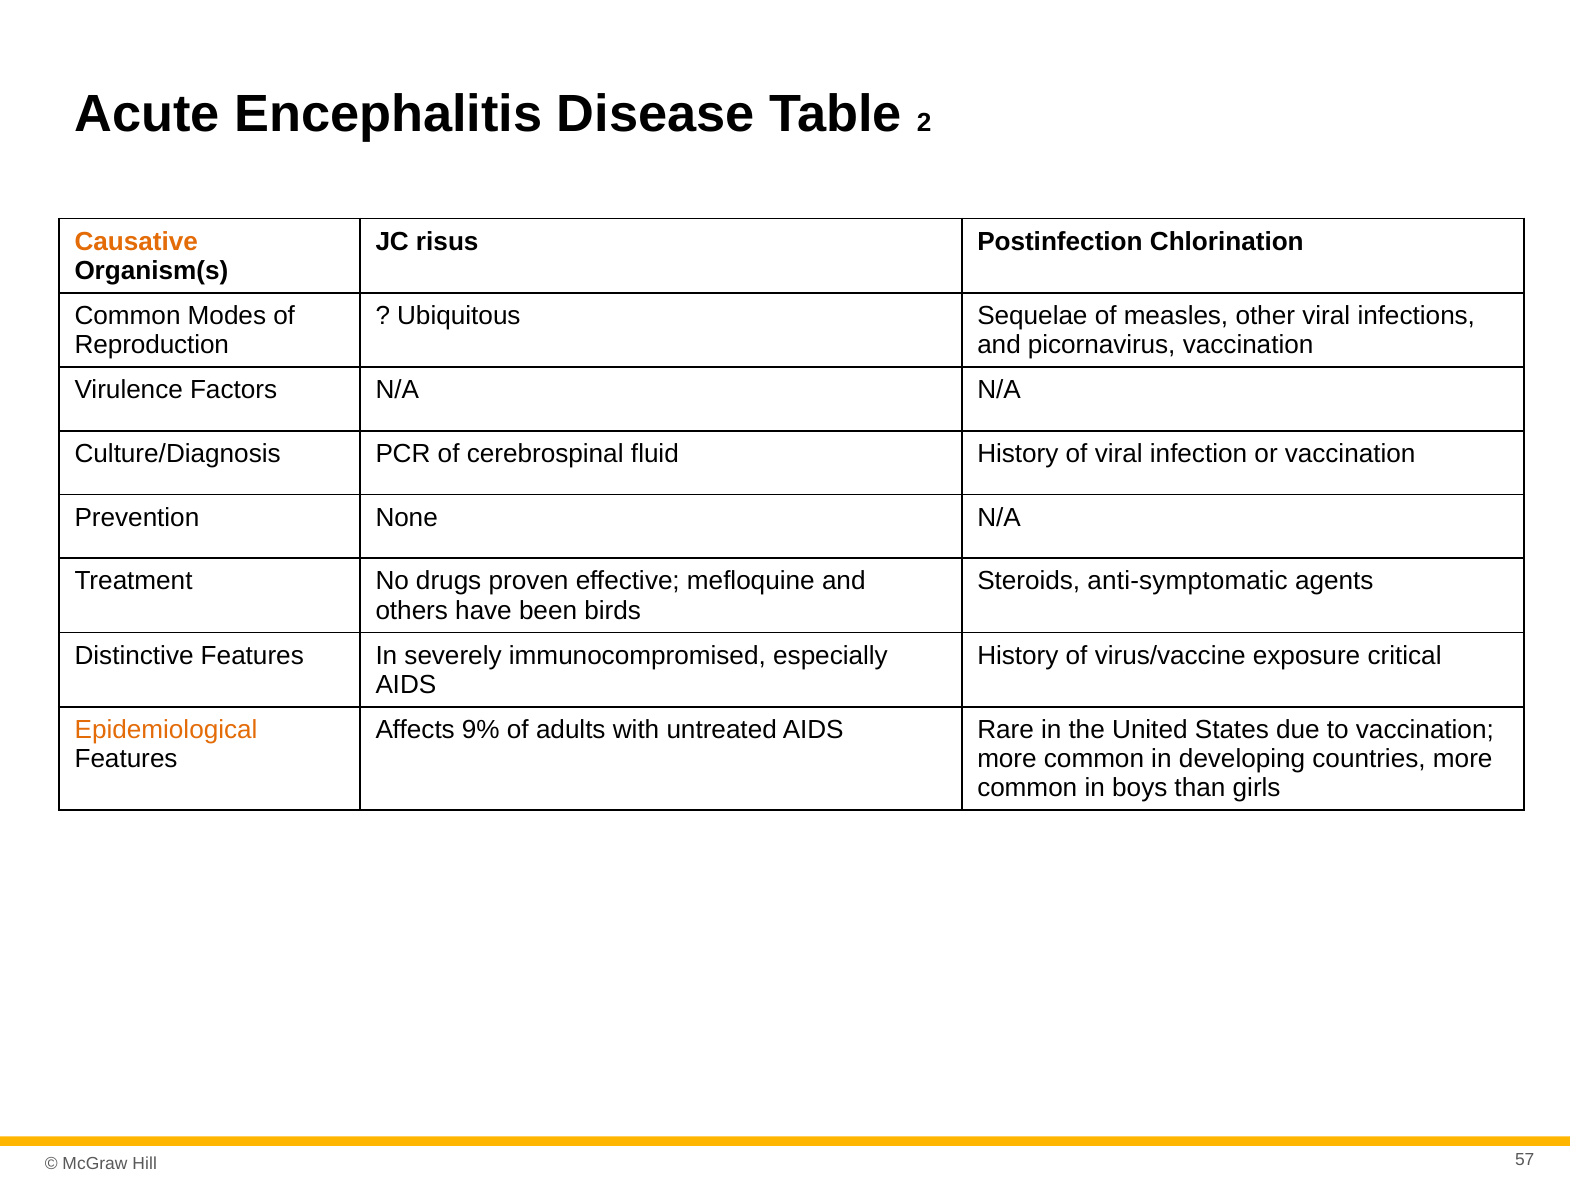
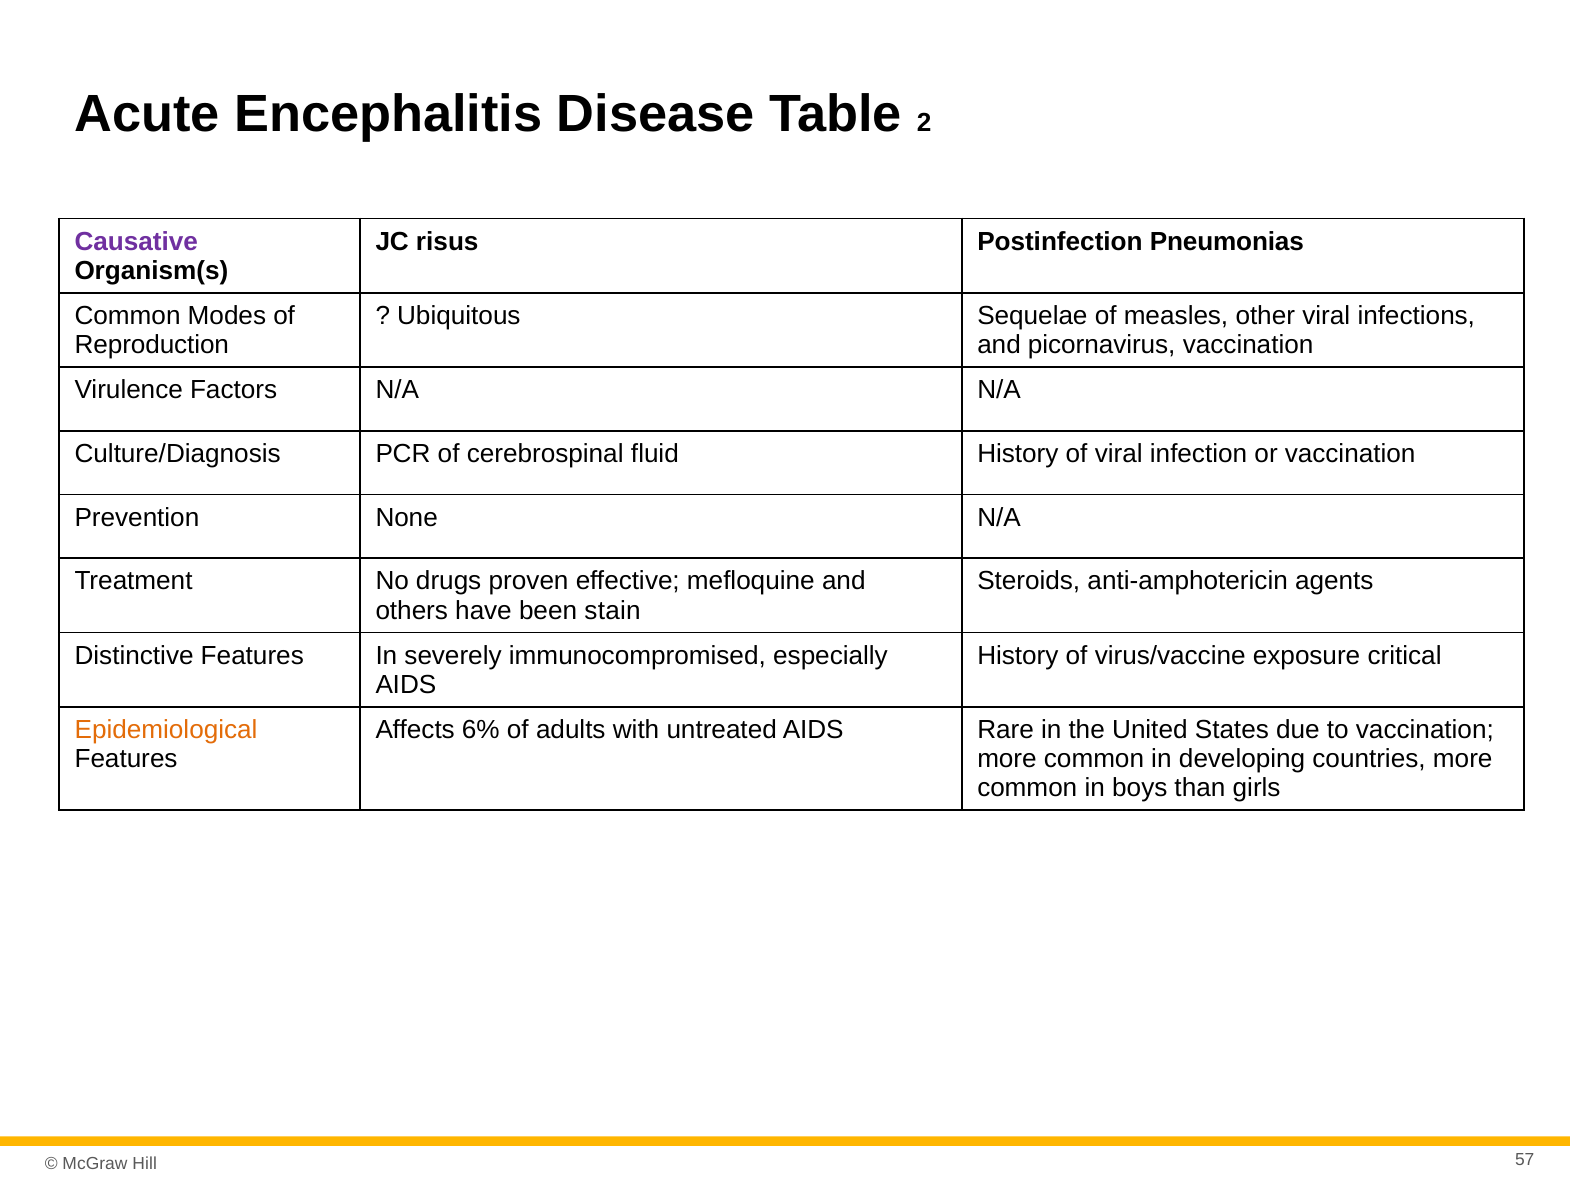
Causative colour: orange -> purple (136, 242)
Chlorination: Chlorination -> Pneumonias (1227, 242)
anti-symptomatic: anti-symptomatic -> anti-amphotericin (1188, 581)
birds: birds -> stain (613, 611)
9%: 9% -> 6% (481, 730)
